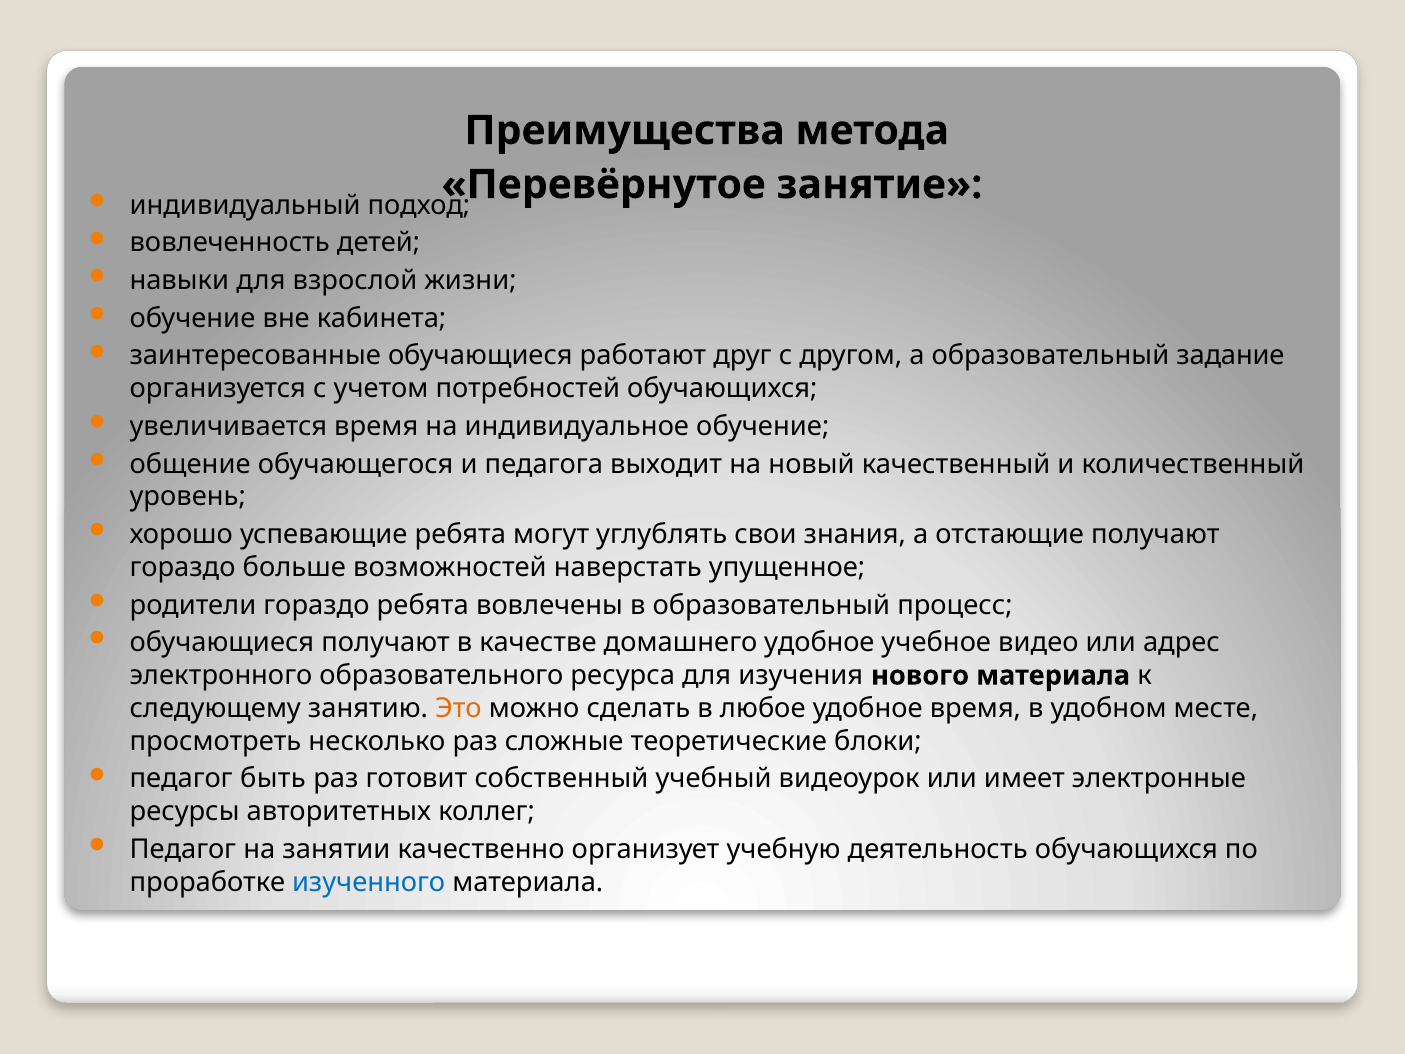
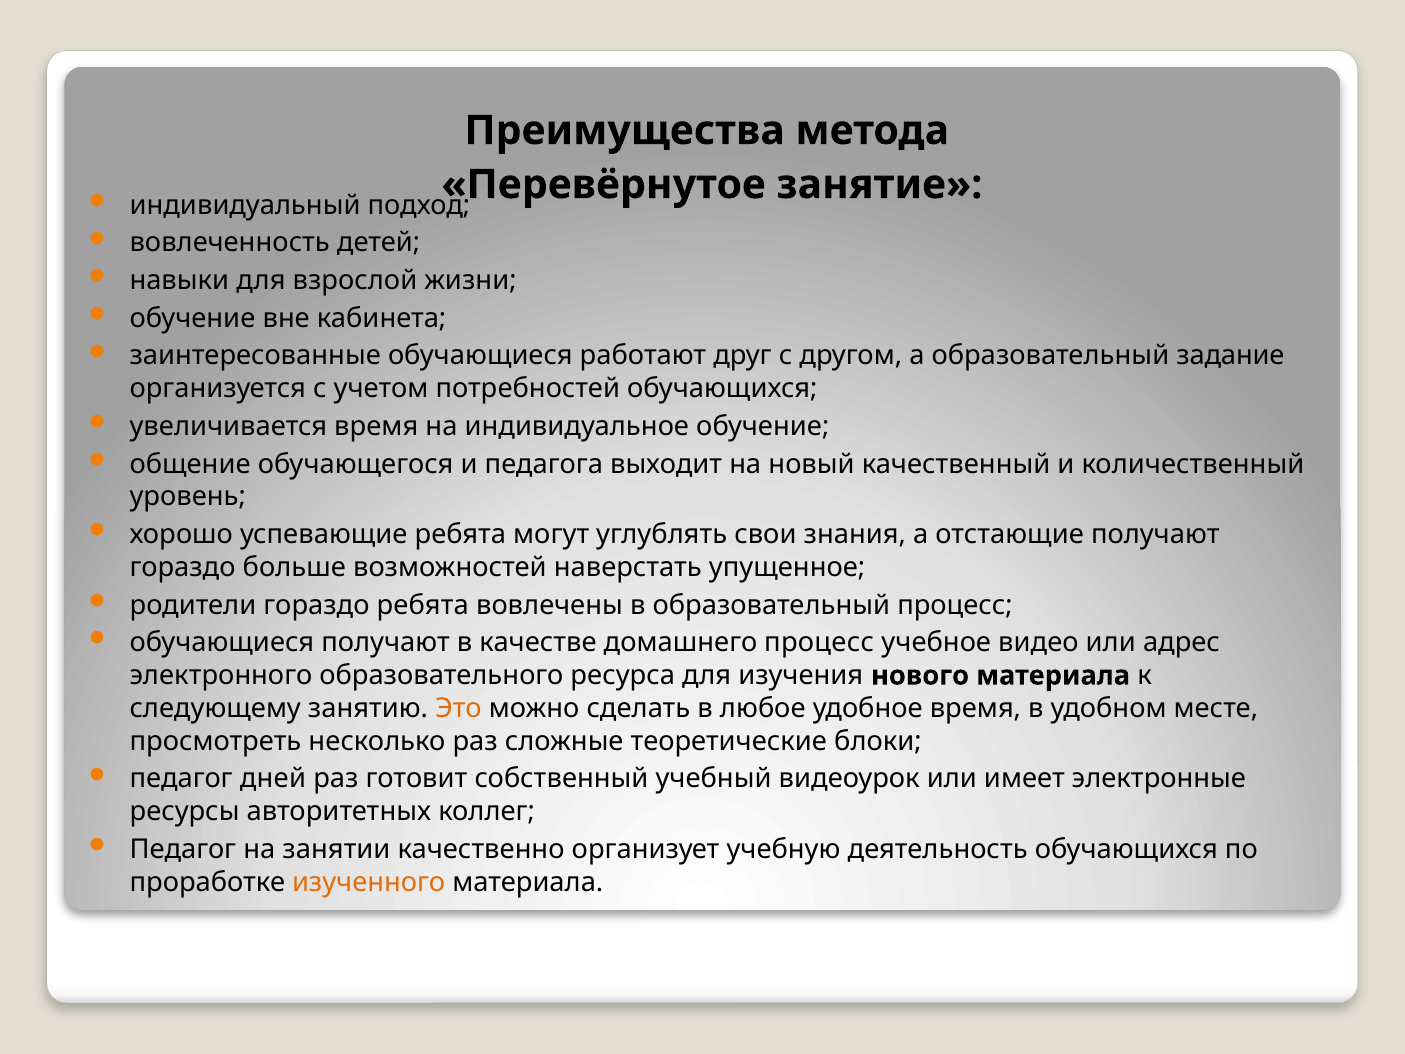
домашнего удобное: удобное -> процесс (819, 643)
быть: быть -> дней (273, 779)
изученного colour: blue -> orange (369, 882)
